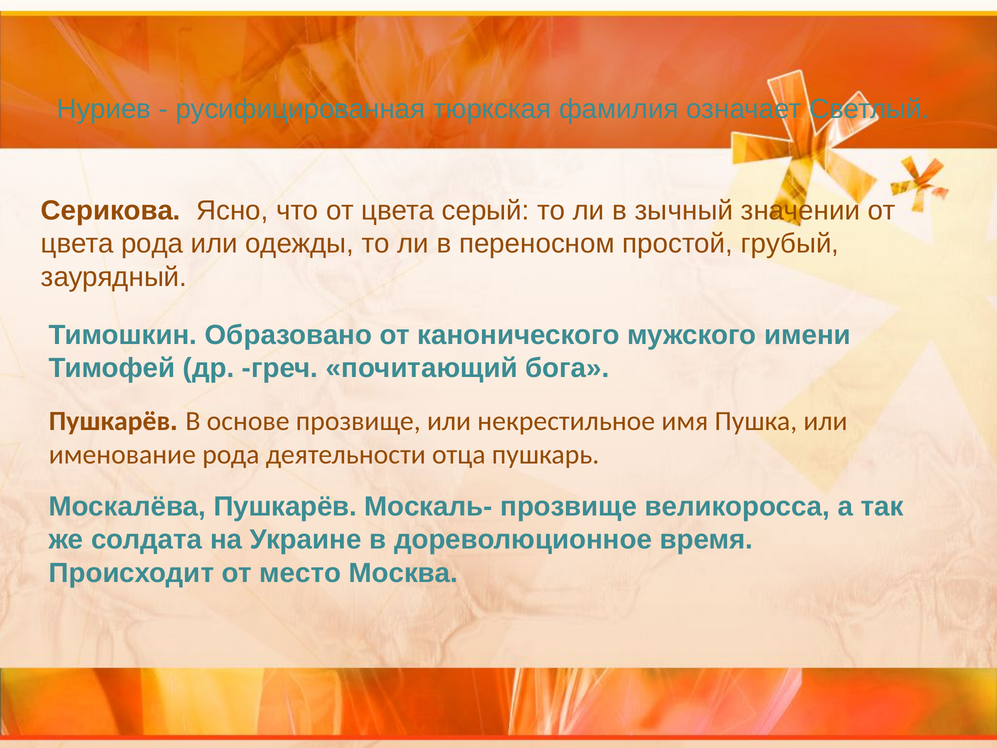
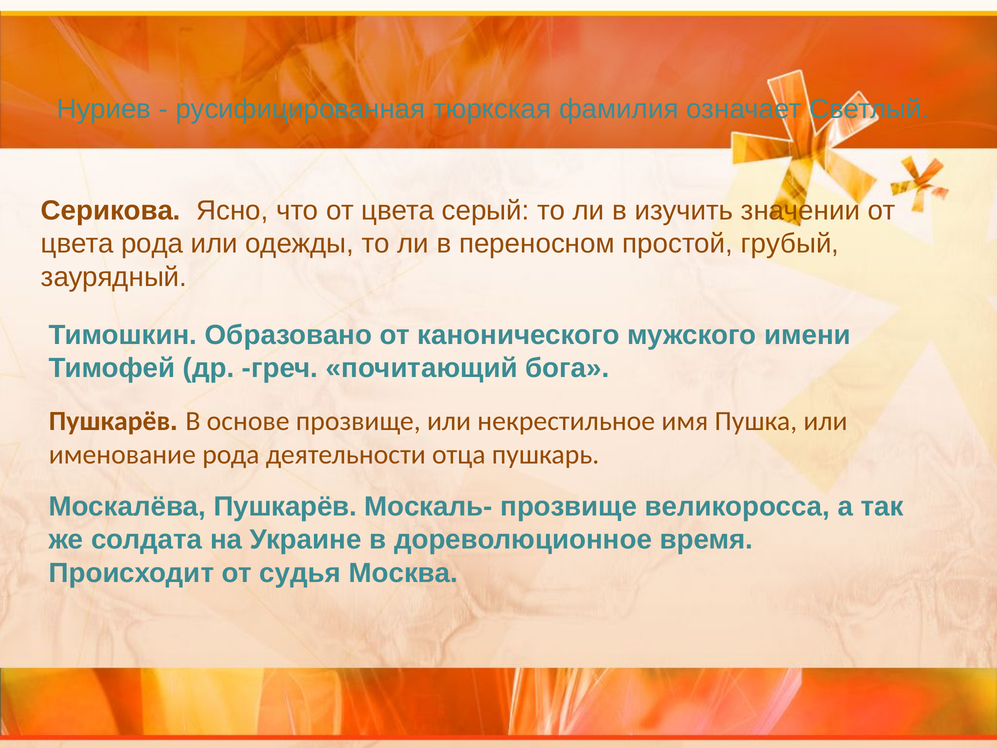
зычный: зычный -> изучить (684, 210)
место: место -> судья (300, 573)
